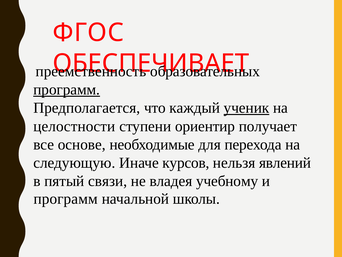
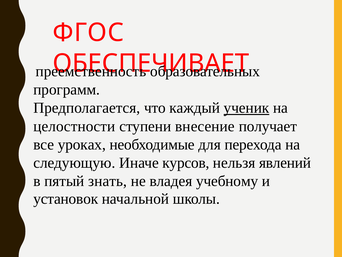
программ underline: present -> none (67, 90)
ориентир: ориентир -> внесение (205, 126)
основе: основе -> уроках (82, 144)
связи: связи -> знать (108, 181)
программ: программ -> установок (66, 199)
